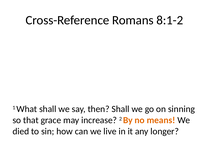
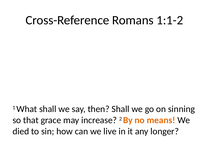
8:1-2: 8:1-2 -> 1:1-2 (170, 20)
